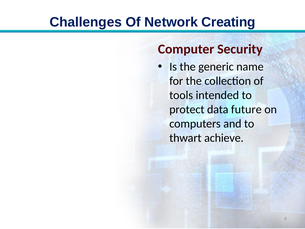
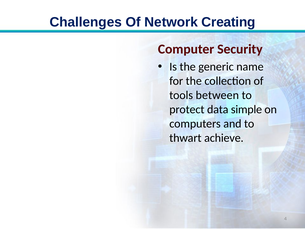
intended: intended -> between (217, 95)
future: future -> simple (246, 109)
